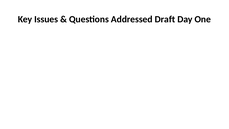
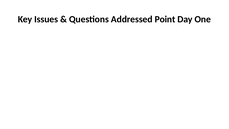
Draft: Draft -> Point (165, 19)
